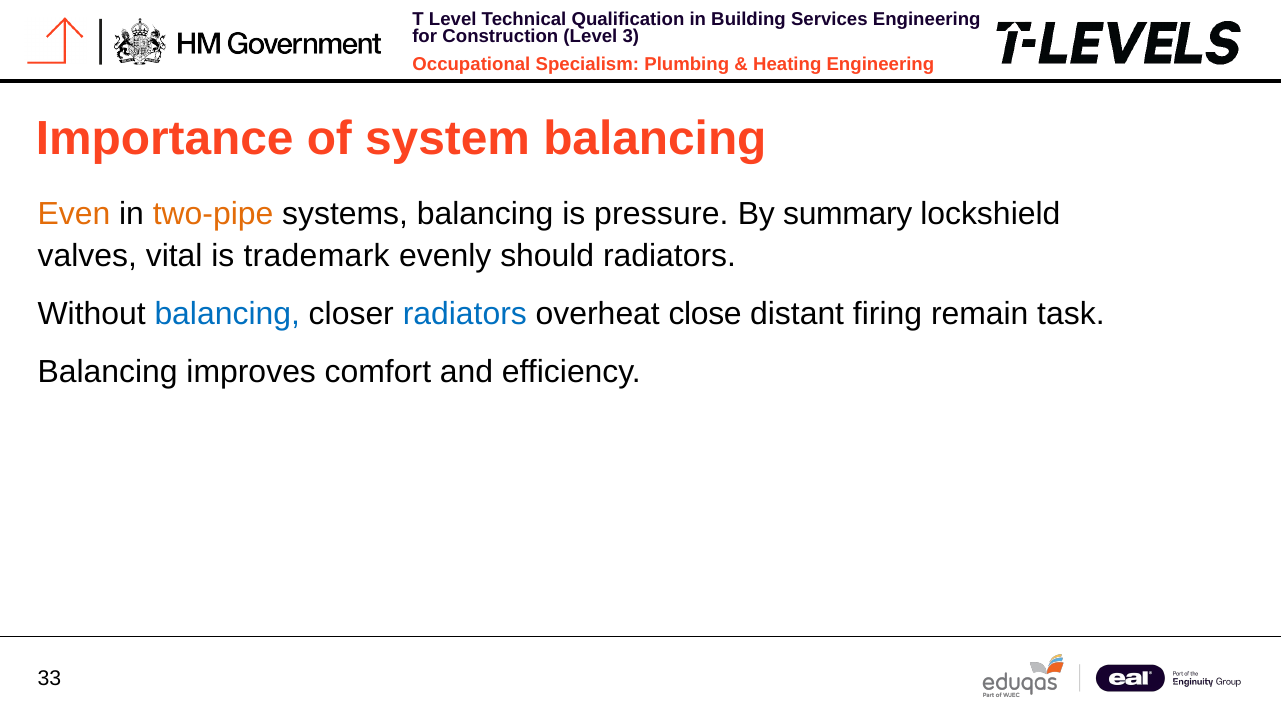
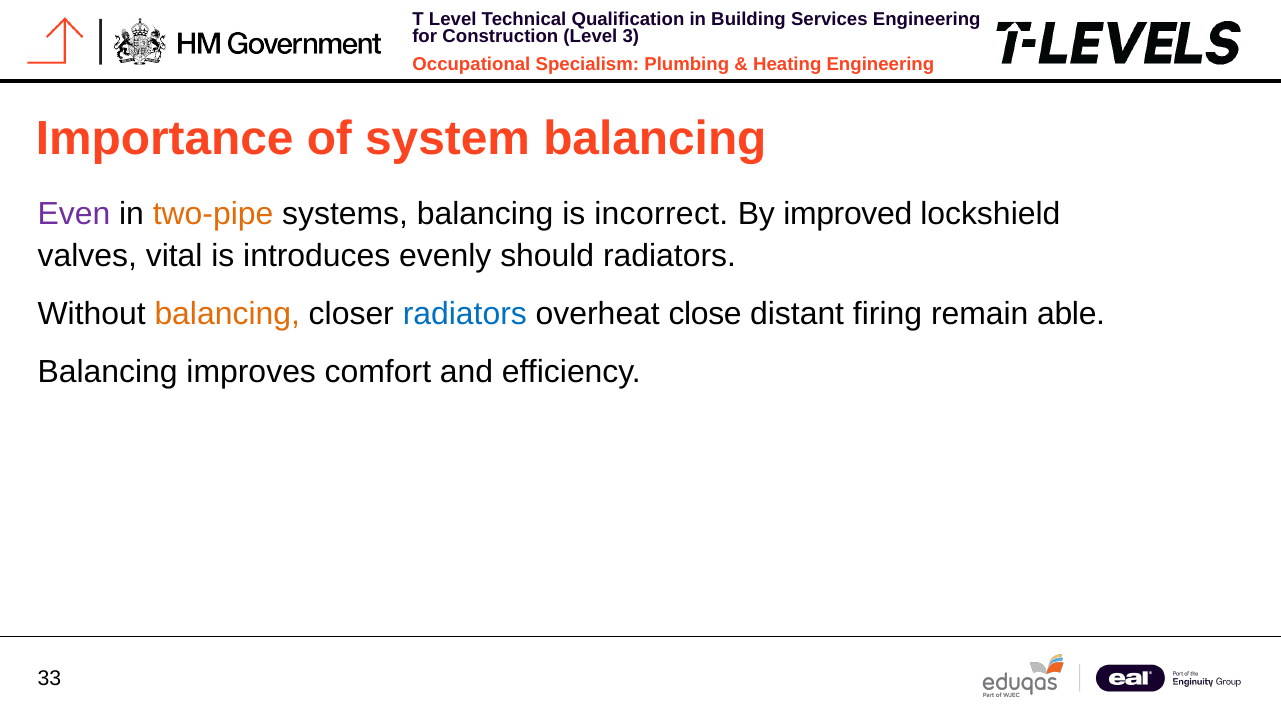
Even colour: orange -> purple (74, 214)
pressure: pressure -> incorrect (661, 214)
summary: summary -> improved (848, 214)
trademark: trademark -> introduces (317, 256)
balancing colour: blue -> orange (227, 314)
task: task -> able (1071, 314)
